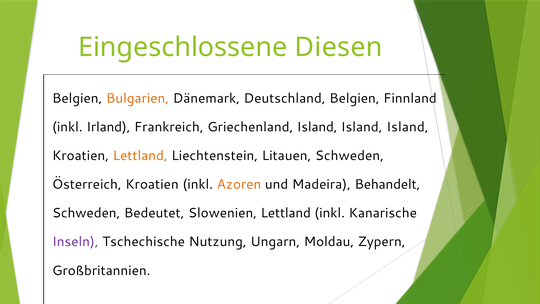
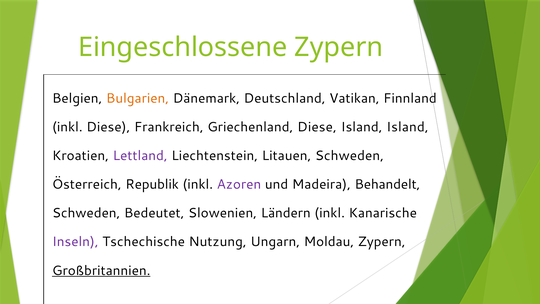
Eingeschlossene Diesen: Diesen -> Zypern (339, 47)
Deutschland Belgien: Belgien -> Vatikan (354, 98)
inkl Irland: Irland -> Diese (108, 127)
Griechenland Island: Island -> Diese (317, 127)
Lettland colour: orange -> purple (140, 156)
Österreich Kroatien: Kroatien -> Republik (152, 184)
Azoren colour: orange -> purple (239, 184)
Slowenien Lettland: Lettland -> Ländern (286, 213)
Großbritannien underline: none -> present (101, 270)
